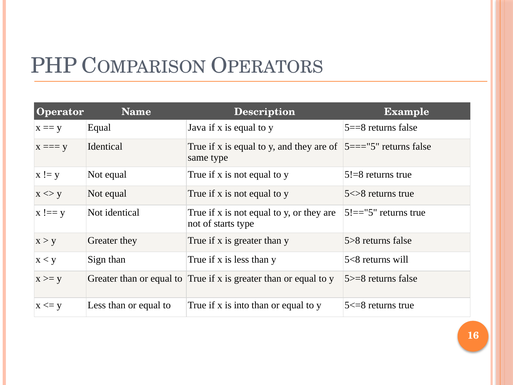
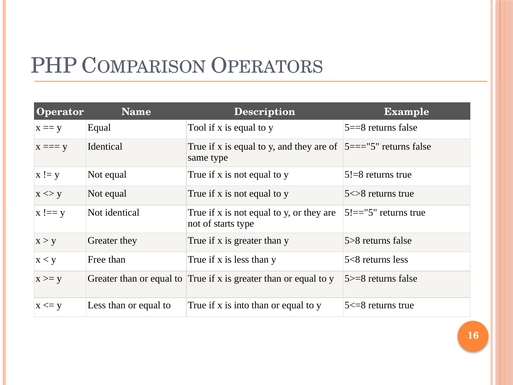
Java: Java -> Tool (197, 127)
Sign: Sign -> Free (97, 259)
returns will: will -> less (401, 259)
